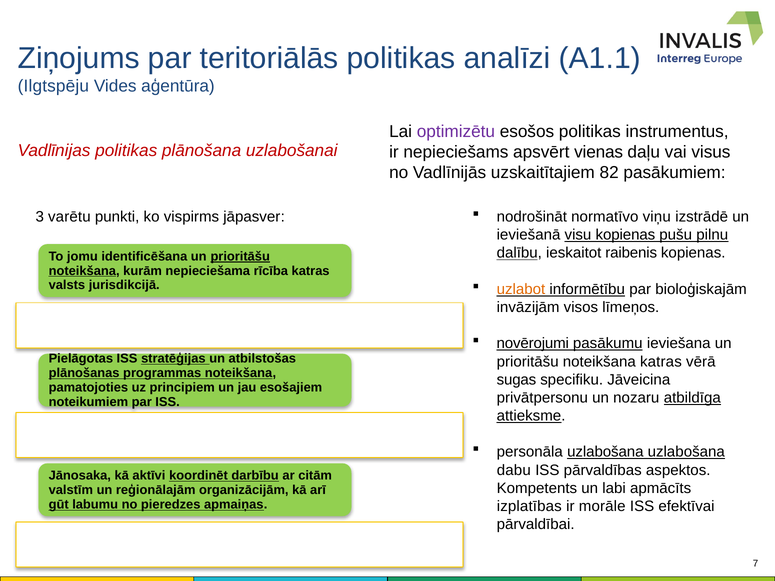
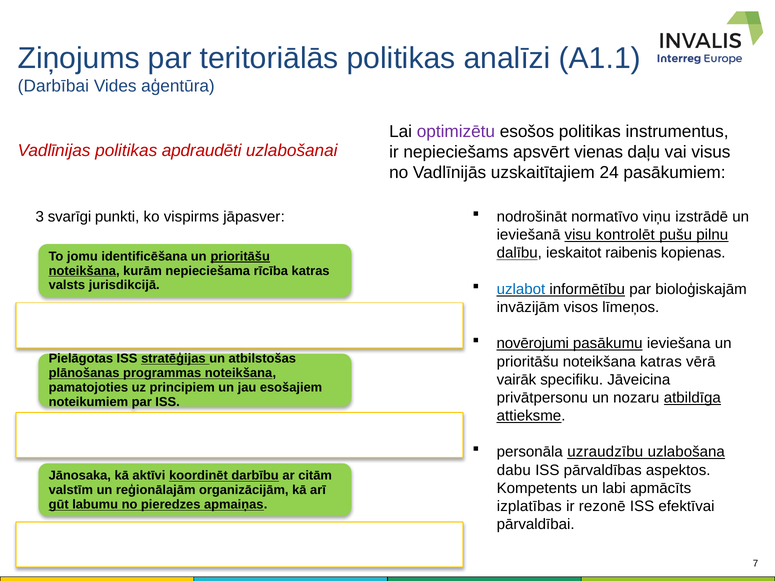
Ilgtspēju: Ilgtspēju -> Darbībai (53, 86)
plānošana: plānošana -> apdraudēti (202, 151)
82: 82 -> 24 (609, 173)
varētu: varētu -> svarīgi (70, 217)
visu kopienas: kopienas -> kontrolēt (625, 235)
uzlabot colour: orange -> blue (521, 289)
sugas: sugas -> vairāk (516, 380)
personāla uzlabošana: uzlabošana -> uzraudzību (605, 452)
morāle: morāle -> rezonē (602, 506)
